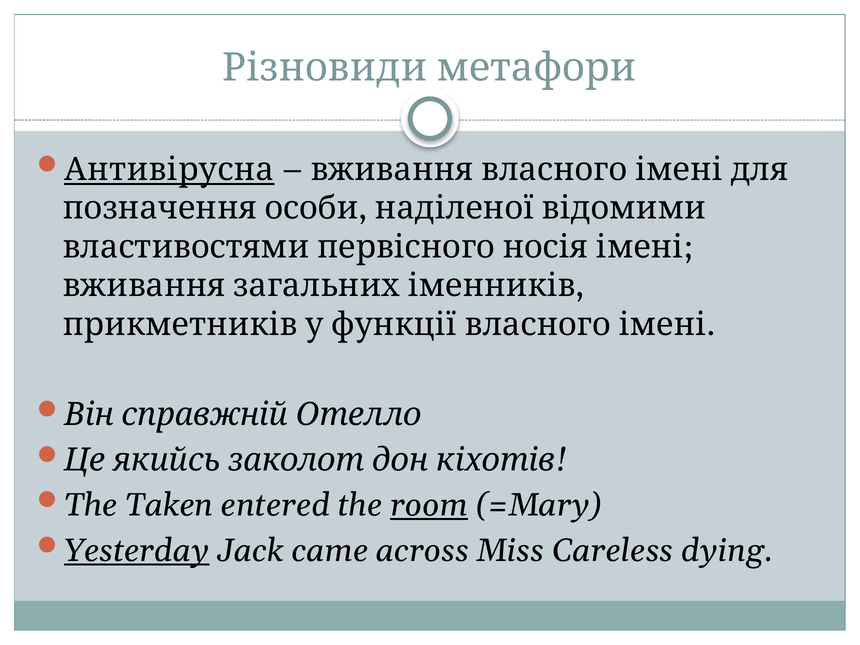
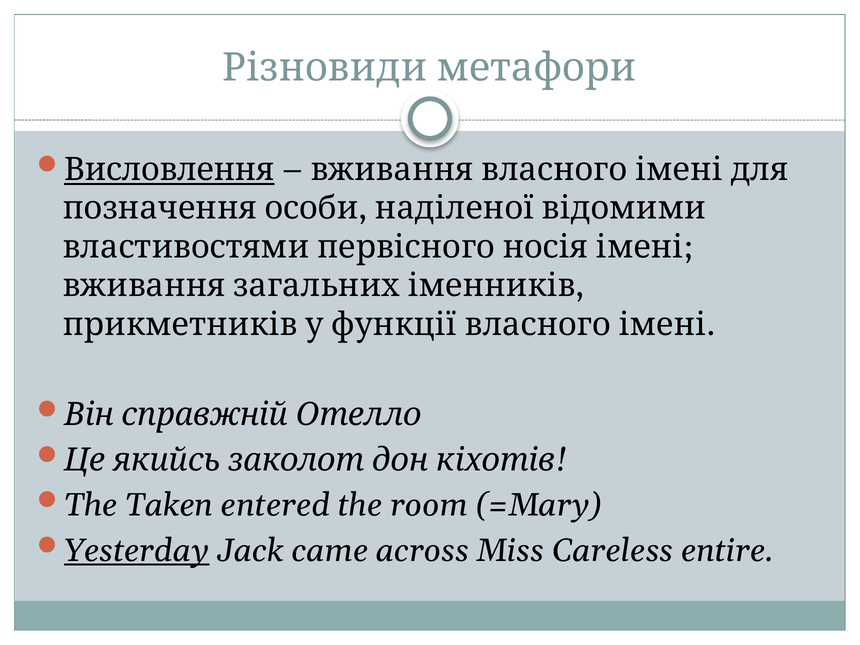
Антивірусна: Антивірусна -> Висловлення (169, 169)
room underline: present -> none (429, 505)
dying: dying -> entire (727, 550)
